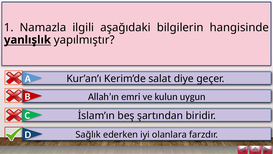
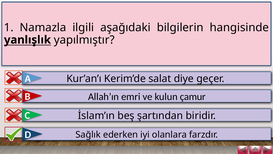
uygun: uygun -> çamur (193, 96)
